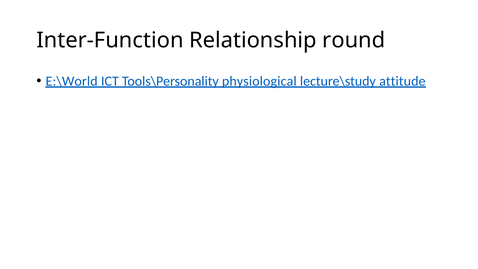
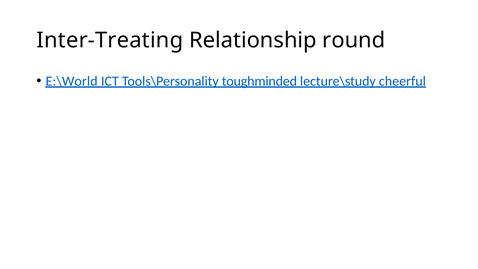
Inter-Function: Inter-Function -> Inter-Treating (110, 40)
physiological: physiological -> toughminded (259, 81)
attitude: attitude -> cheerful (402, 81)
